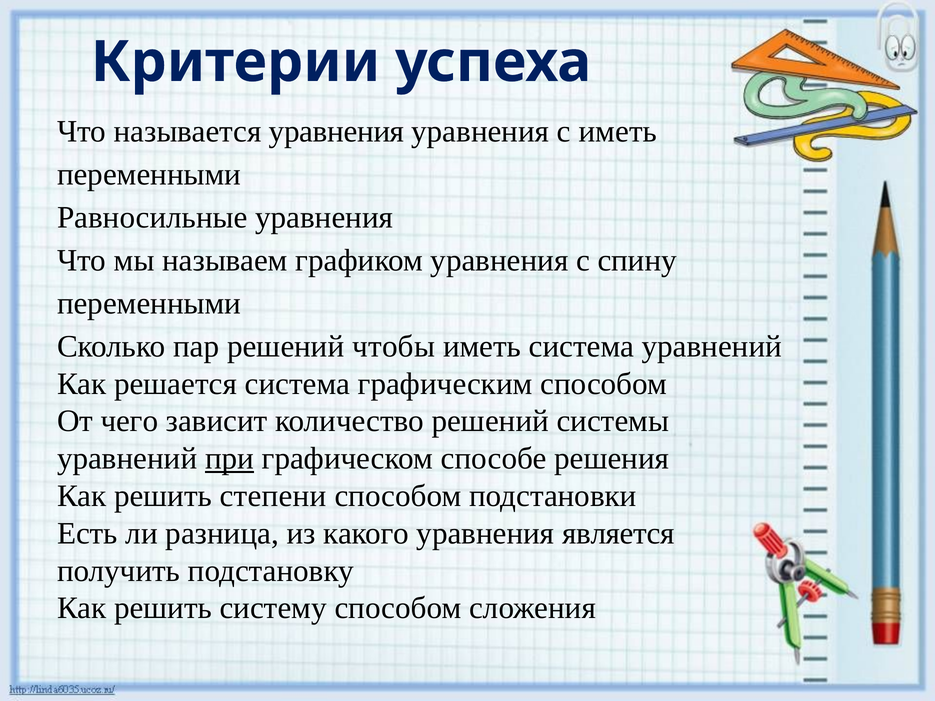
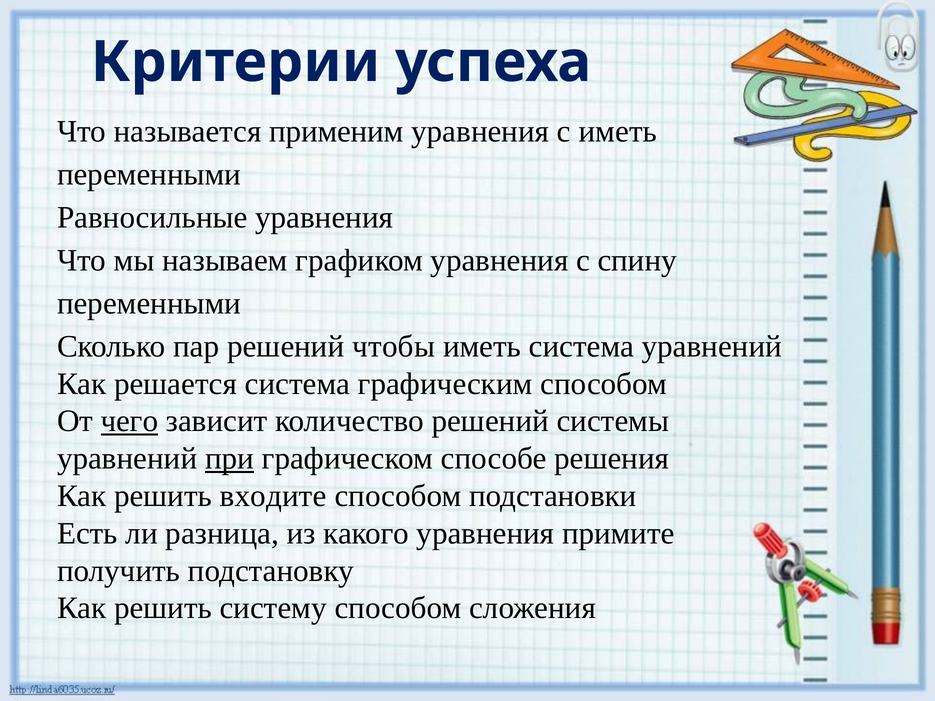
называется уравнения: уравнения -> применим (337, 132)
чего underline: none -> present (129, 421)
степени: степени -> входите (273, 496)
является: является -> примите (618, 534)
